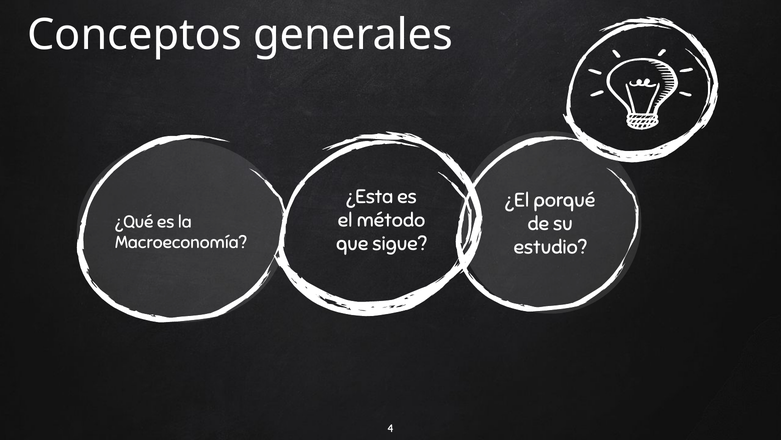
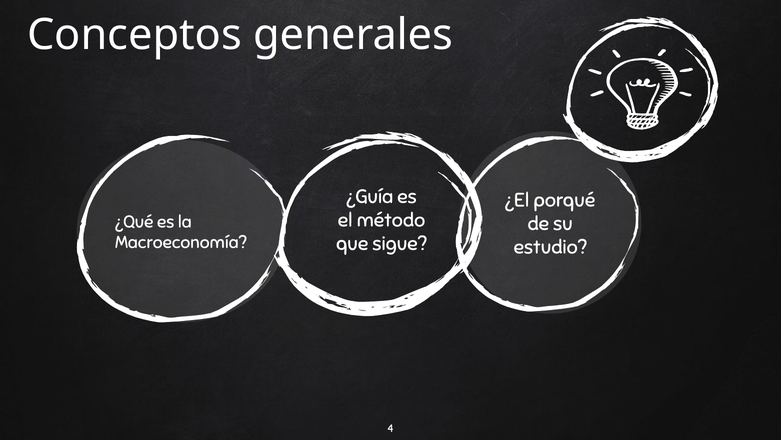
¿Esta: ¿Esta -> ¿Guía (370, 196)
